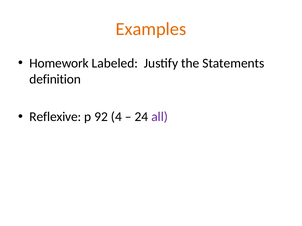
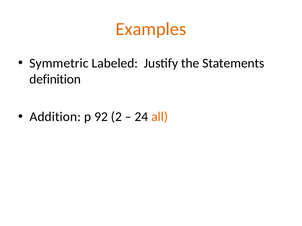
Homework: Homework -> Symmetric (59, 63)
Reflexive: Reflexive -> Addition (55, 117)
4: 4 -> 2 (116, 117)
all colour: purple -> orange (160, 117)
